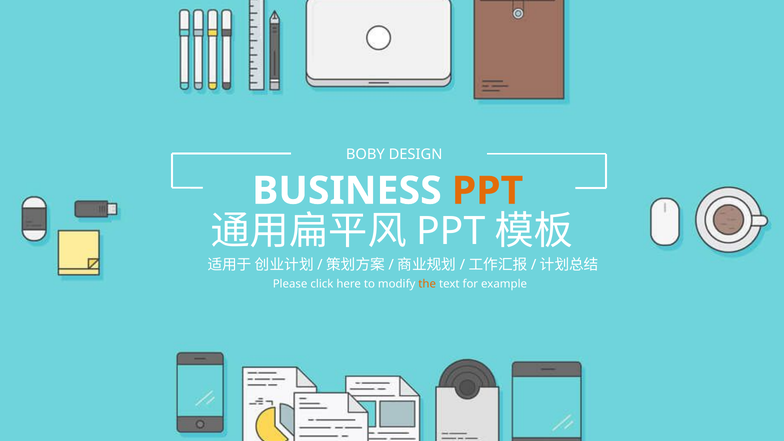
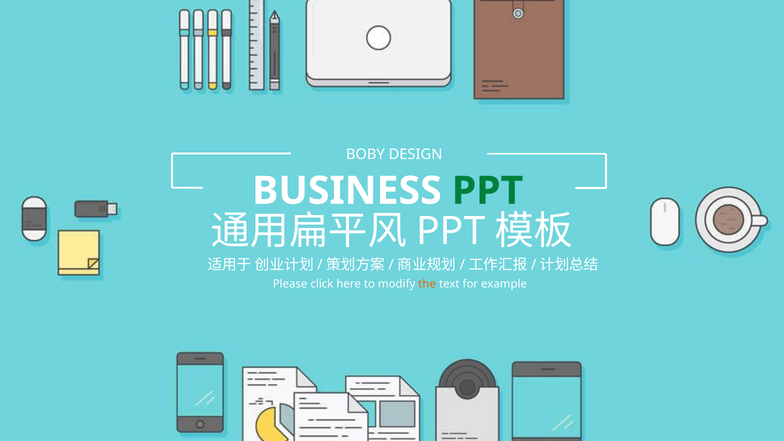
PPT colour: orange -> green (488, 191)
